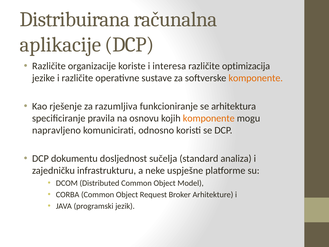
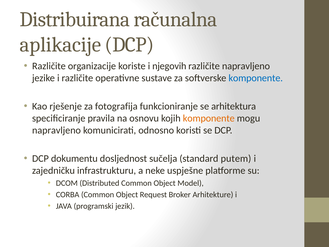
interesa: interesa -> njegovih (169, 66)
različite optimizacija: optimizacija -> napravljeno (246, 66)
komponente colour: orange -> blue (256, 78)
razumljiva: razumljiva -> fotografija (116, 106)
analiza: analiza -> putem (236, 158)
